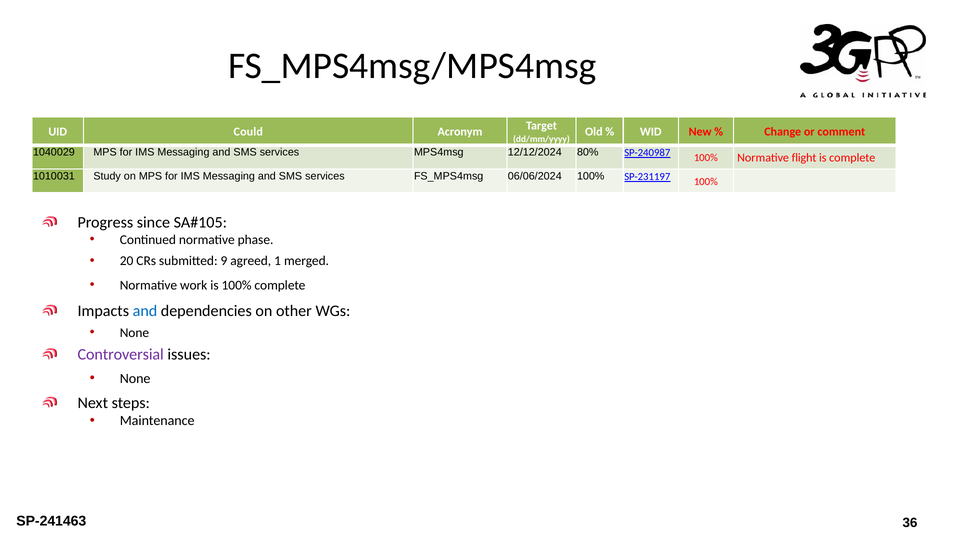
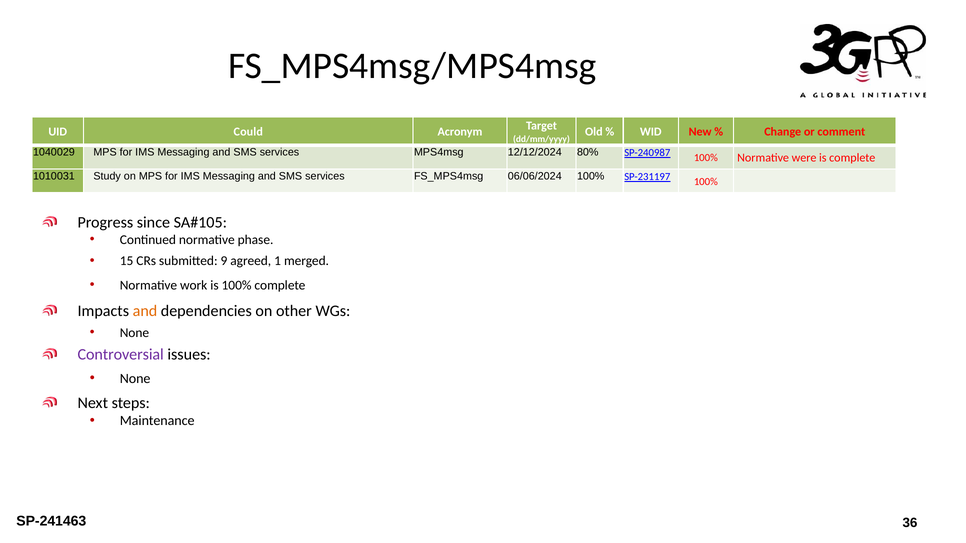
flight: flight -> were (804, 158)
20: 20 -> 15 (127, 261)
and colour: blue -> orange (145, 311)
